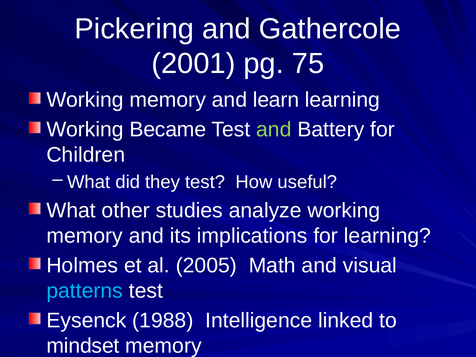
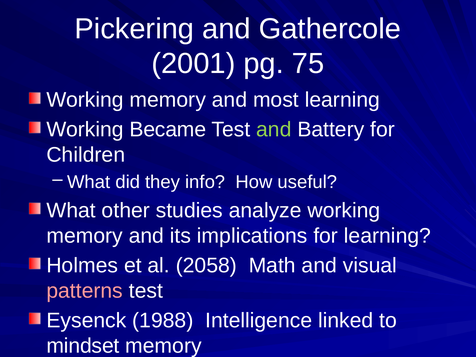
learn: learn -> most (276, 100)
they test: test -> info (205, 182)
2005: 2005 -> 2058 (206, 265)
patterns colour: light blue -> pink (85, 291)
